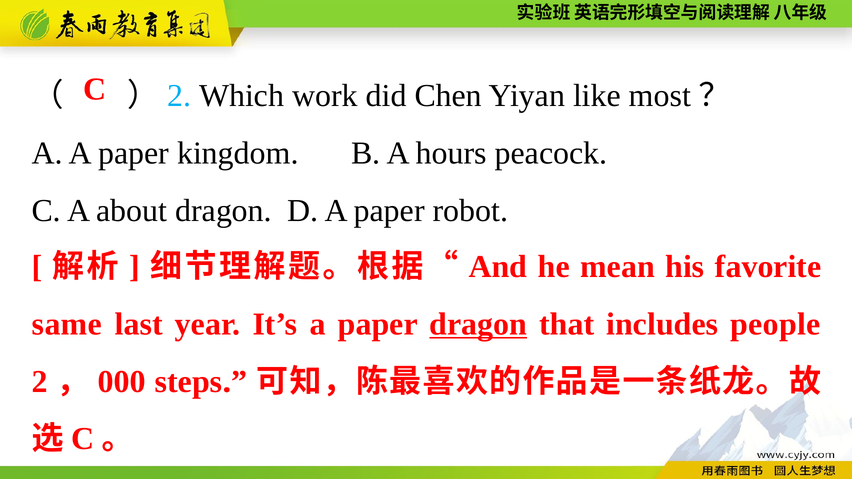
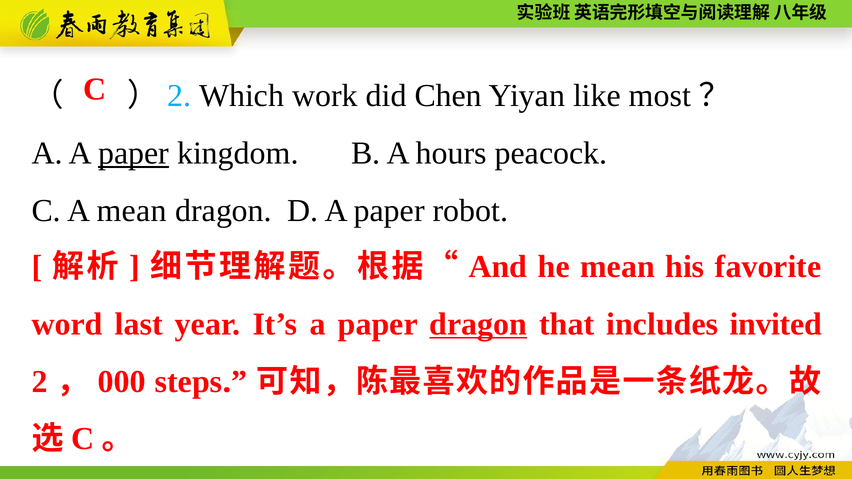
paper underline: none -> present (134, 153)
A about: about -> mean (132, 211)
same: same -> word (67, 324)
people: people -> invited (776, 324)
